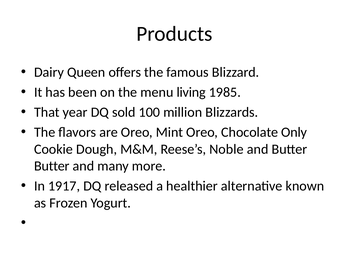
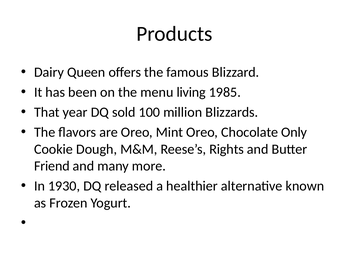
Noble: Noble -> Rights (227, 149)
Butter: Butter -> Friend (52, 166)
1917: 1917 -> 1930 (64, 186)
